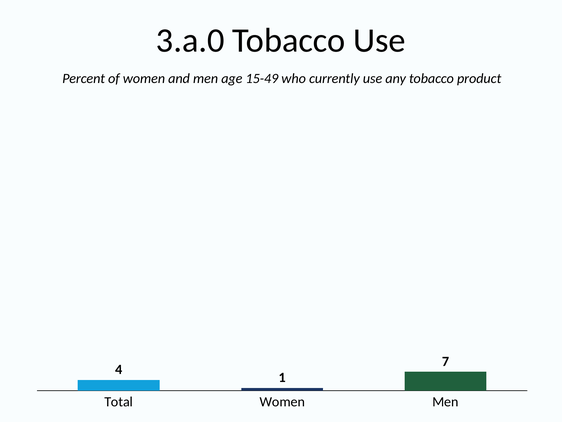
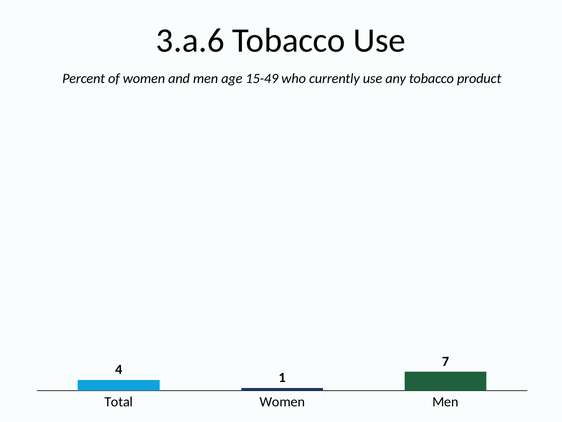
3.a.0: 3.a.0 -> 3.a.6 (190, 41)
